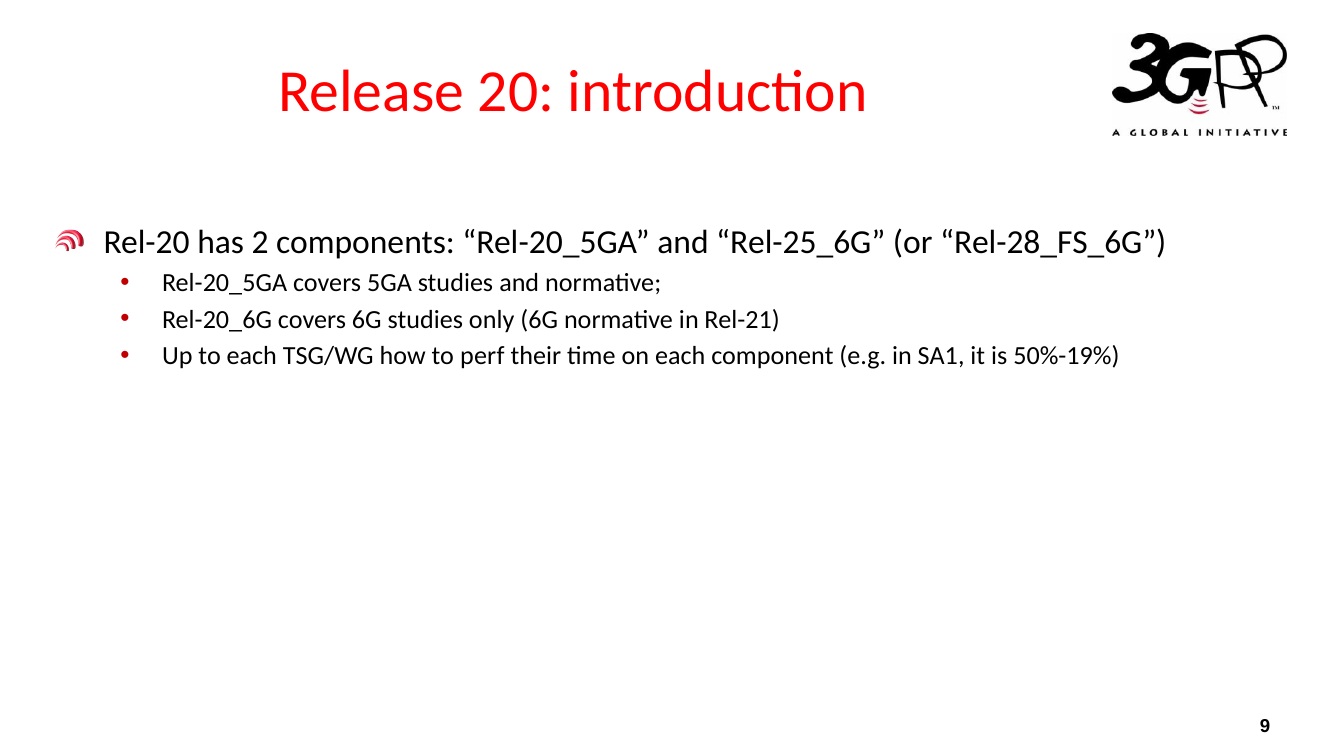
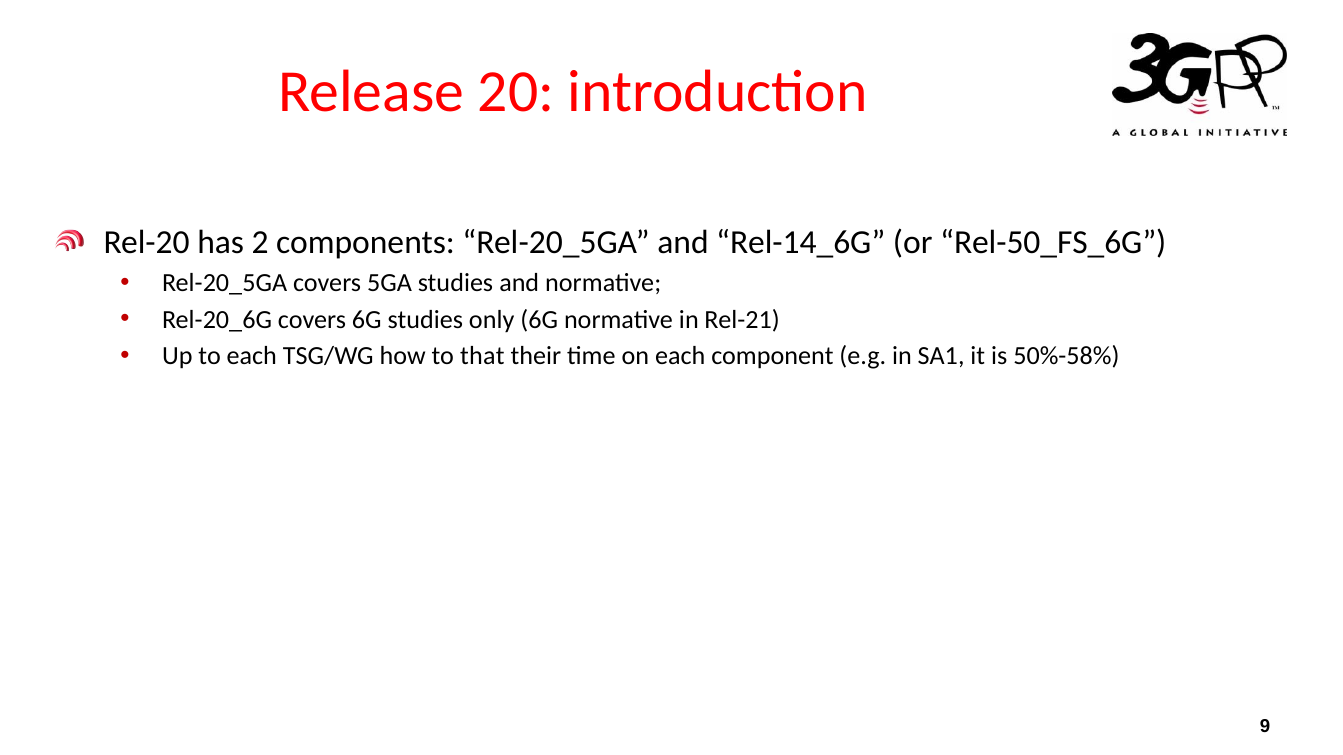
Rel-25_6G: Rel-25_6G -> Rel-14_6G (801, 243)
Rel-28_FS_6G: Rel-28_FS_6G -> Rel-50_FS_6G (1053, 243)
perf: perf -> that (482, 357)
50%-19%: 50%-19% -> 50%-58% (1066, 357)
